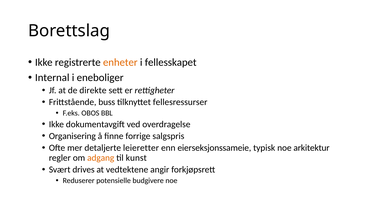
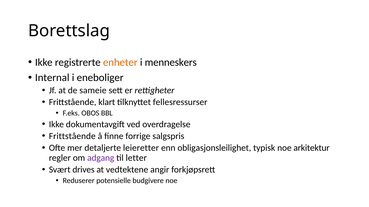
fellesskapet: fellesskapet -> menneskers (171, 62)
direkte: direkte -> sameie (93, 91)
buss: buss -> klart (107, 102)
Organisering: Organisering -> Frittstående (72, 136)
eierseksjonssameie: eierseksjonssameie -> obligasjonsleilighet (214, 148)
adgang colour: orange -> purple (101, 158)
kunst: kunst -> letter (136, 158)
